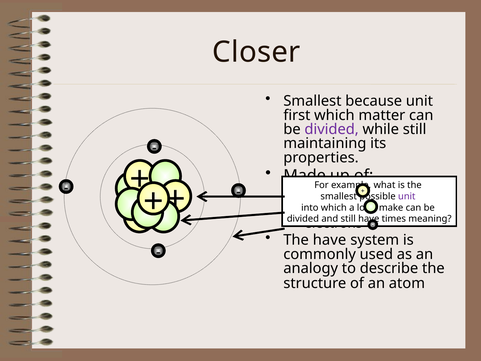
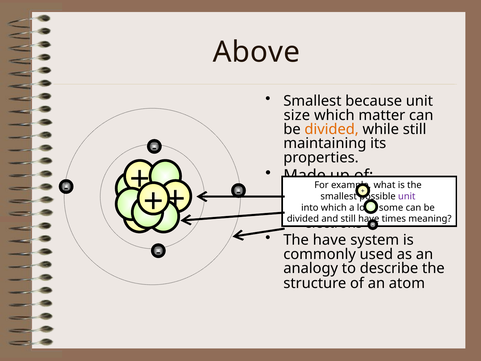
Closer: Closer -> Above (256, 52)
first: first -> size (297, 115)
divided colour: purple -> orange (332, 129)
make: make -> some (391, 207)
